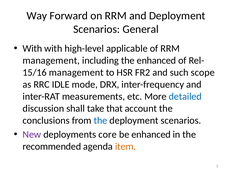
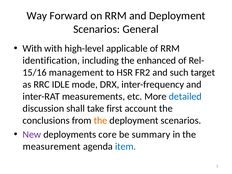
management: management -> identification (51, 60)
scope: scope -> target (203, 72)
that: that -> first (114, 108)
the colour: blue -> orange (100, 120)
be enhanced: enhanced -> summary (151, 134)
recommended: recommended -> measurement (52, 146)
item colour: orange -> blue (126, 146)
